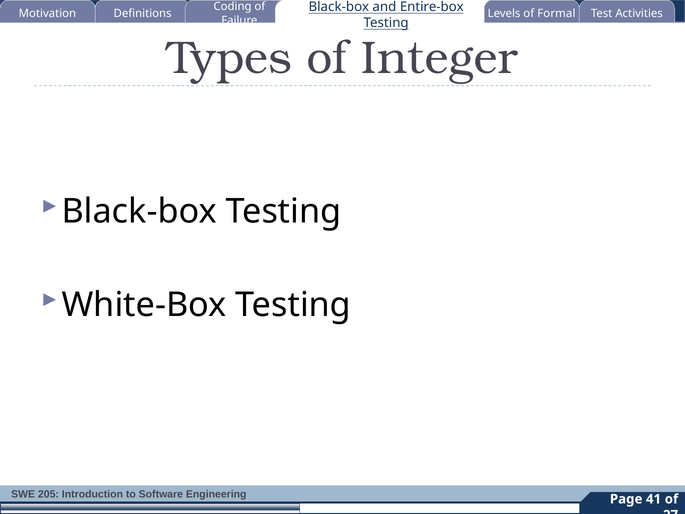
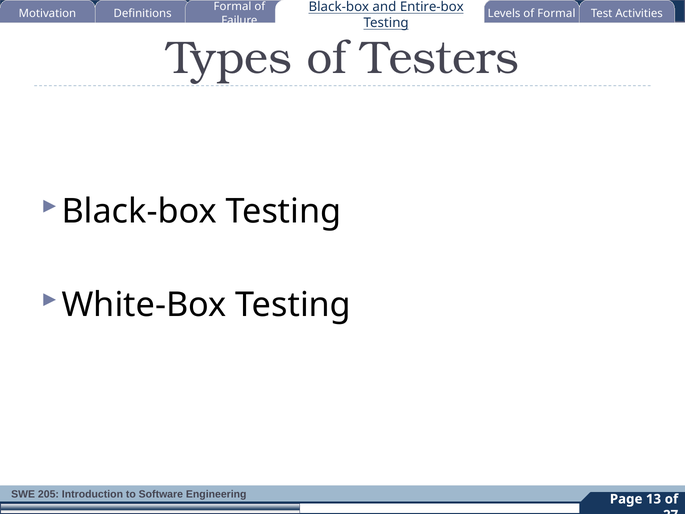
Coding: Coding -> Formal (232, 7)
Integer: Integer -> Testers (440, 58)
41: 41 -> 13 (654, 499)
